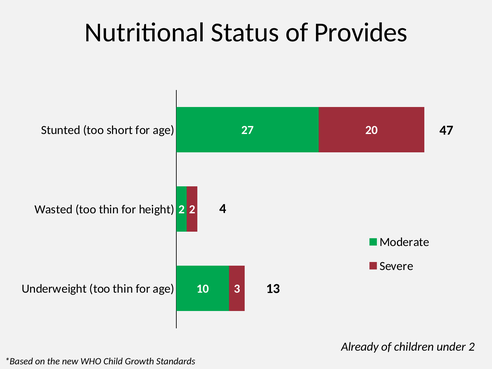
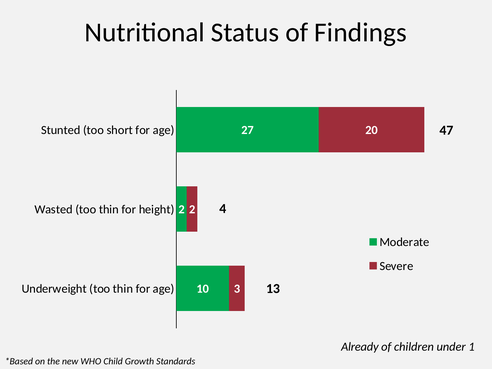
Provides: Provides -> Findings (361, 33)
under 2: 2 -> 1 (472, 347)
